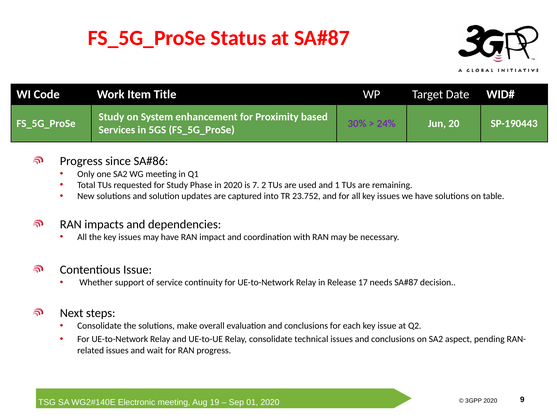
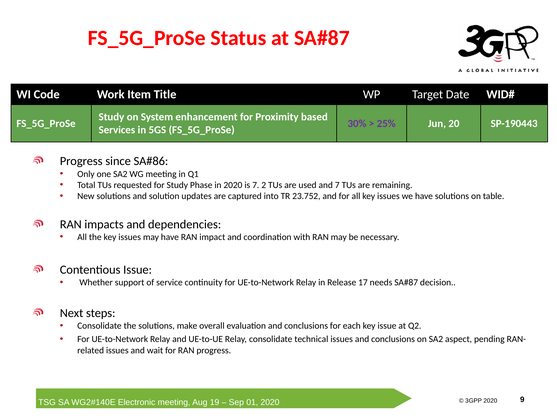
24%: 24% -> 25% (386, 123)
and 1: 1 -> 7 (337, 185)
